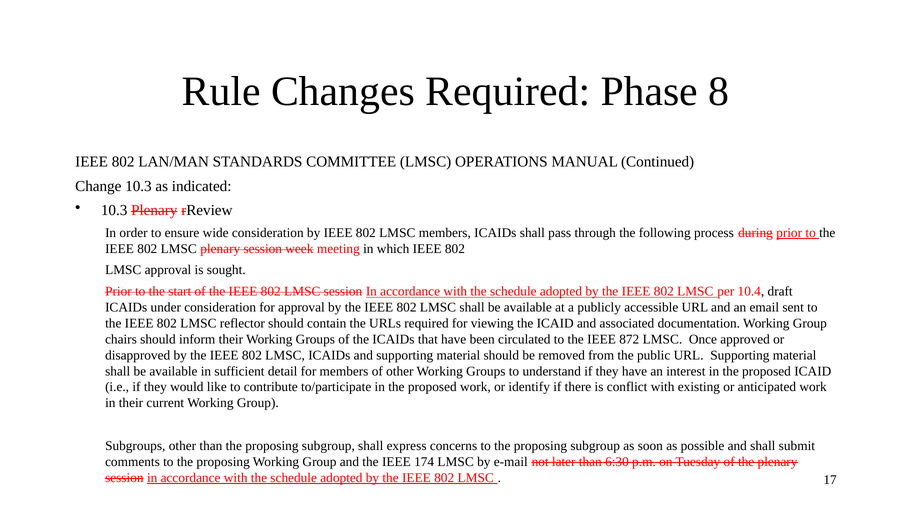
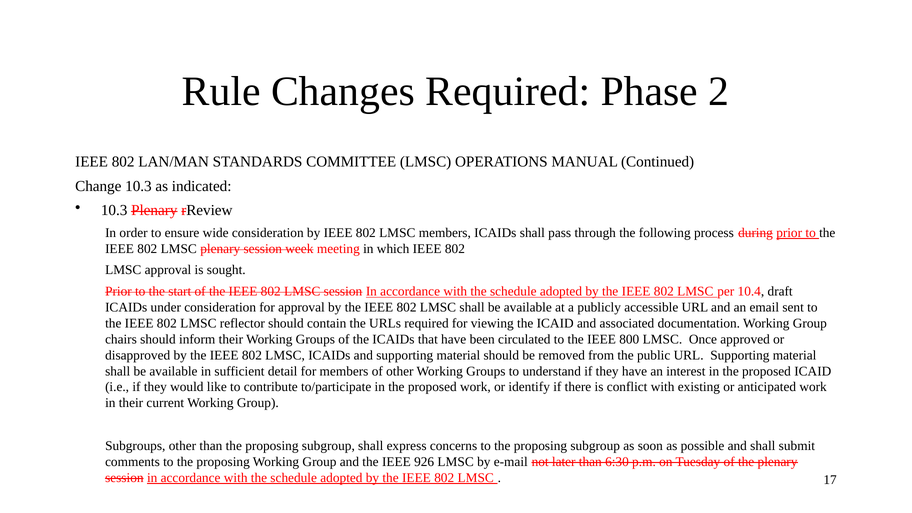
8: 8 -> 2 (719, 91)
872: 872 -> 800 (629, 339)
174: 174 -> 926 (424, 462)
